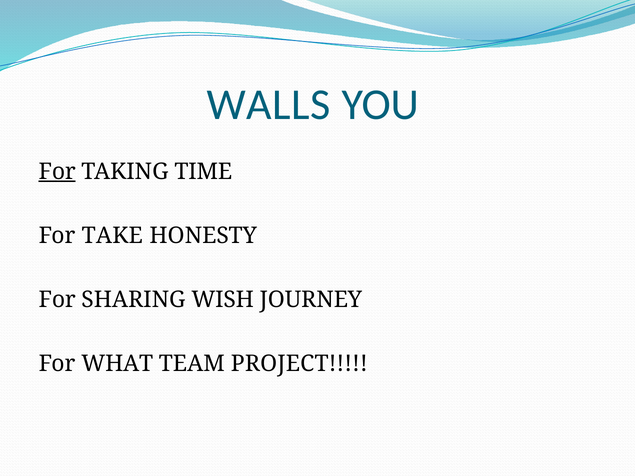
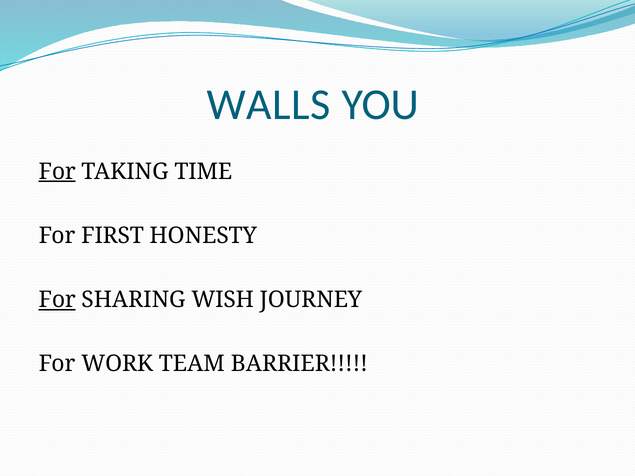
TAKE: TAKE -> FIRST (113, 236)
For underline: none -> present (57, 300)
WHAT: WHAT -> WORK (117, 364)
PROJECT: PROJECT -> BARRIER (299, 364)
